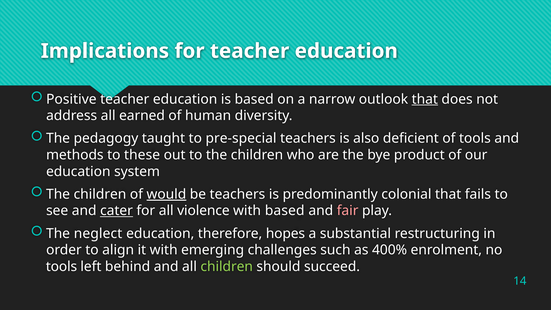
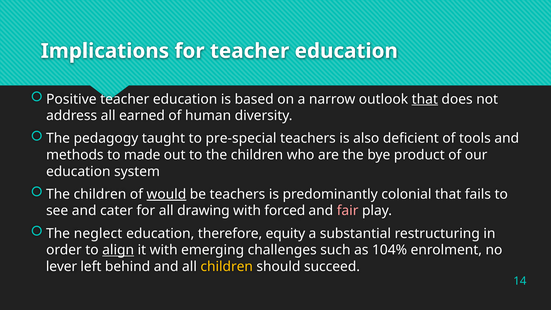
these: these -> made (142, 155)
cater underline: present -> none (116, 211)
violence: violence -> drawing (203, 211)
with based: based -> forced (285, 211)
hopes: hopes -> equity (285, 233)
align underline: none -> present (118, 250)
400%: 400% -> 104% (390, 250)
tools: tools -> lever (62, 266)
children colour: light green -> yellow (227, 266)
